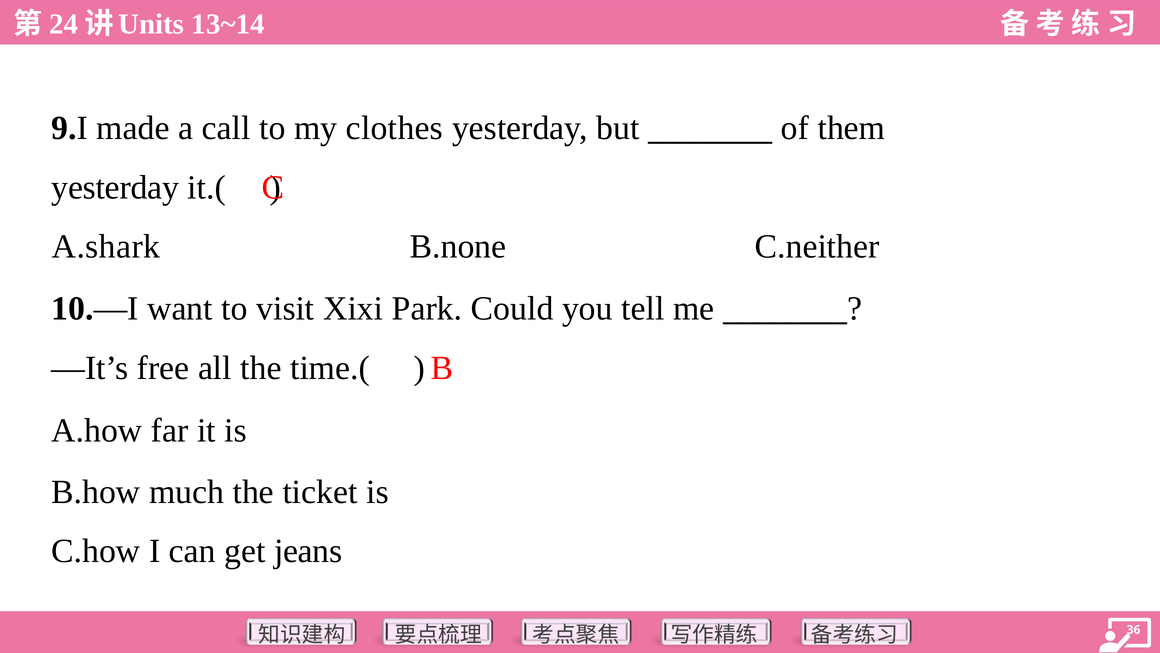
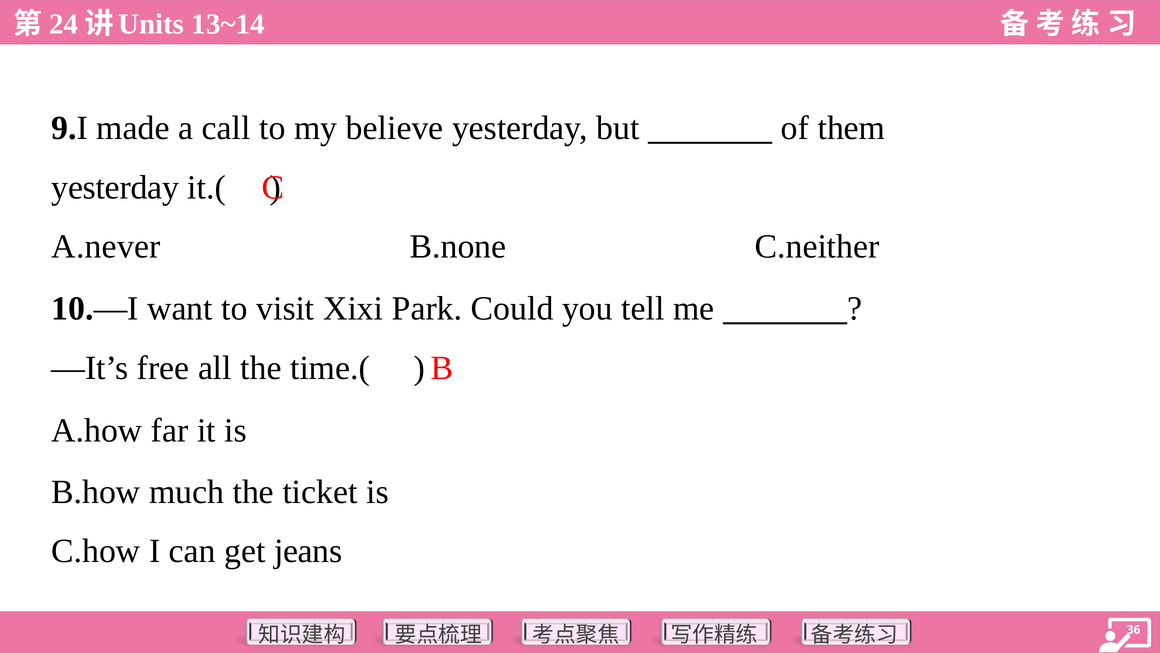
clothes: clothes -> believe (395, 128)
A.shark: A.shark -> A.never (106, 246)
